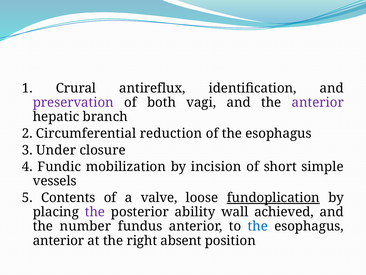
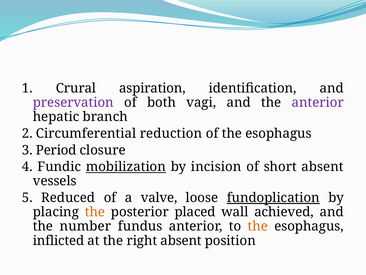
antireflux: antireflux -> aspiration (152, 88)
Under: Under -> Period (56, 150)
mobilization underline: none -> present (126, 167)
short simple: simple -> absent (323, 167)
Contents: Contents -> Reduced (68, 197)
the colour: purple -> orange (95, 212)
ability: ability -> placed (195, 212)
the colour: blue -> orange (258, 226)
anterior: anterior -> inflicted (59, 240)
